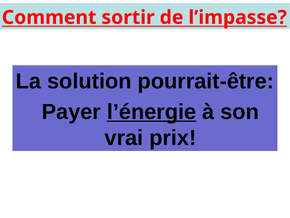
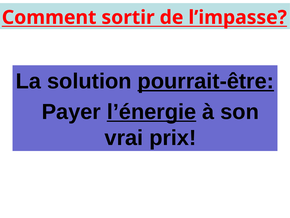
pourrait-être underline: none -> present (206, 81)
